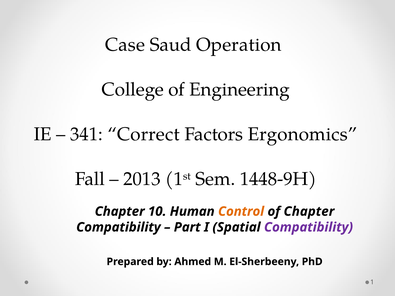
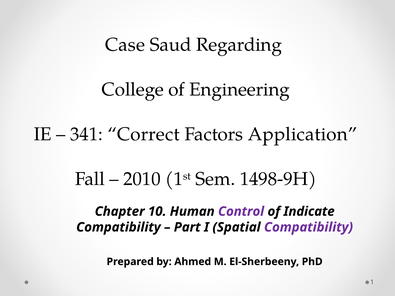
Operation: Operation -> Regarding (239, 45)
Ergonomics: Ergonomics -> Application (303, 134)
2013: 2013 -> 2010 (142, 179)
1448-9H: 1448-9H -> 1498-9H (278, 179)
Control colour: orange -> purple (241, 212)
of Chapter: Chapter -> Indicate (309, 212)
